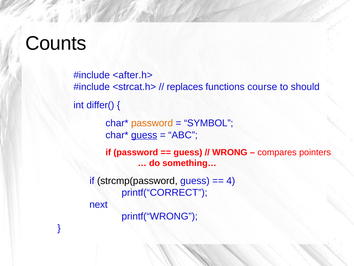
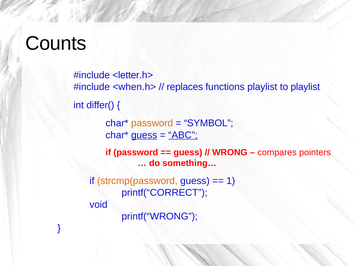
<after.h>: <after.h> -> <letter.h> (133, 75)
<strcat.h>: <strcat.h> -> <when.h> (134, 87)
functions course: course -> playlist (262, 87)
to should: should -> playlist (305, 87)
ABC underline: none -> present (183, 135)
strcmp(password colour: black -> orange (137, 181)
4: 4 -> 1 (231, 181)
next: next -> void (98, 204)
